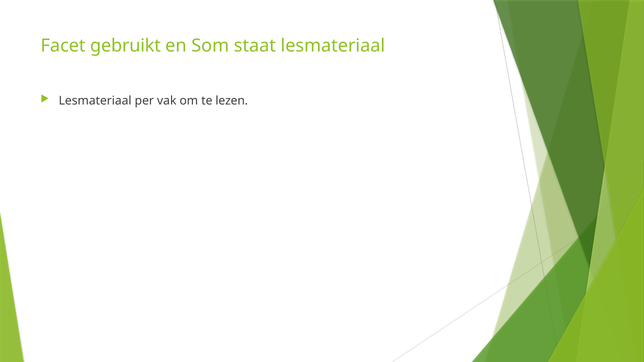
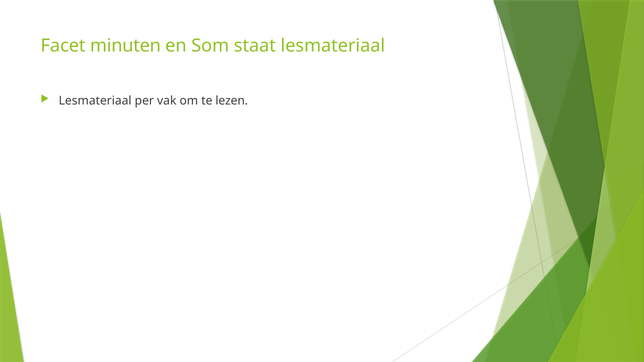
gebruikt: gebruikt -> minuten (125, 46)
